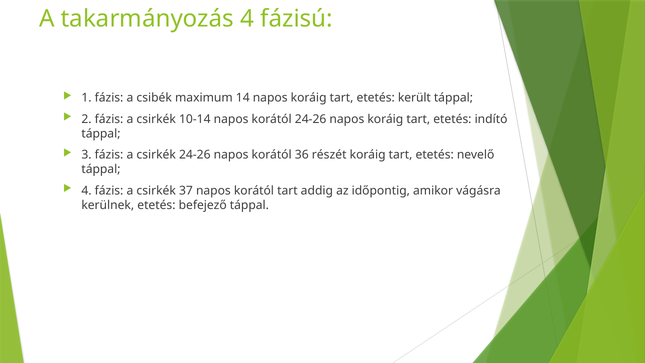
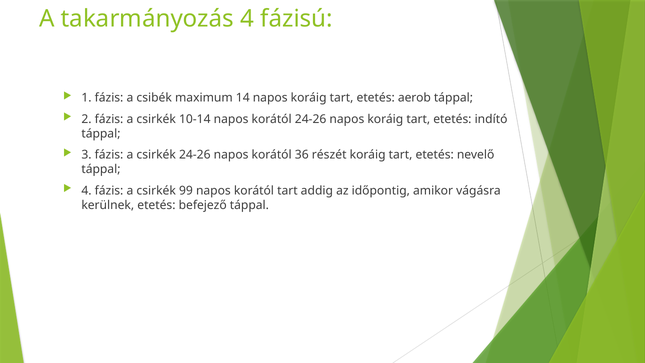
került: került -> aerob (414, 98)
37: 37 -> 99 (186, 190)
